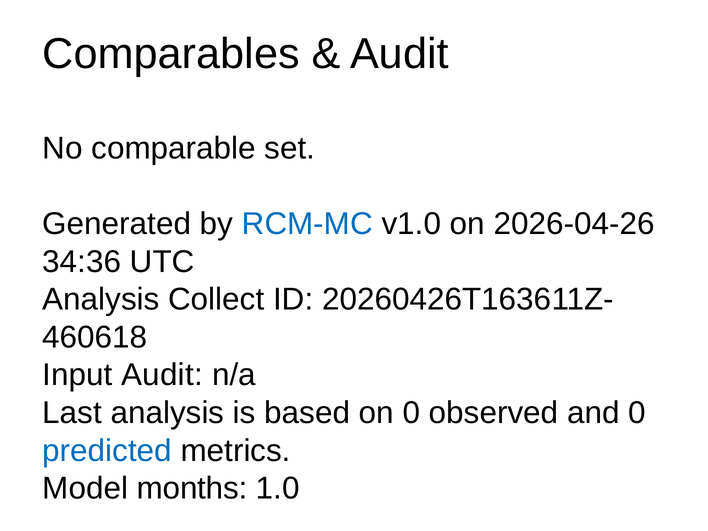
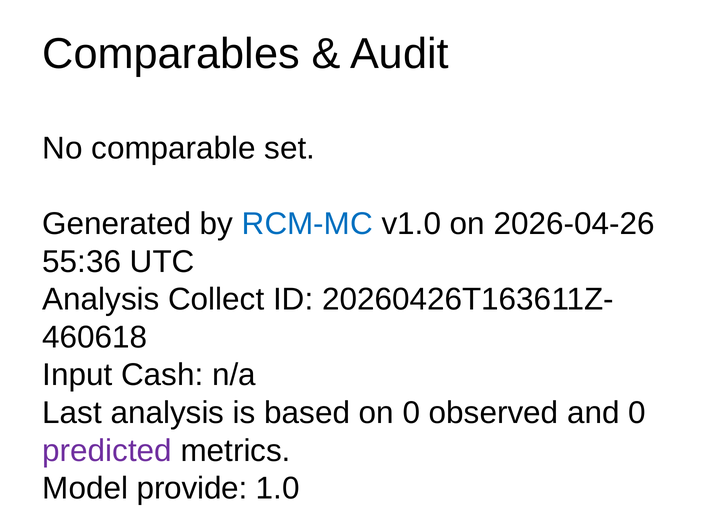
34:36: 34:36 -> 55:36 (82, 262)
Input Audit: Audit -> Cash (162, 375)
predicted colour: blue -> purple (107, 451)
months: months -> provide (192, 488)
